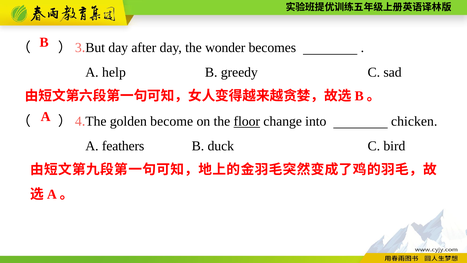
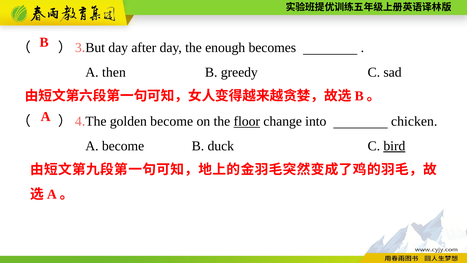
wonder: wonder -> enough (225, 48)
help: help -> then (114, 72)
A feathers: feathers -> become (123, 146)
bird underline: none -> present (394, 146)
